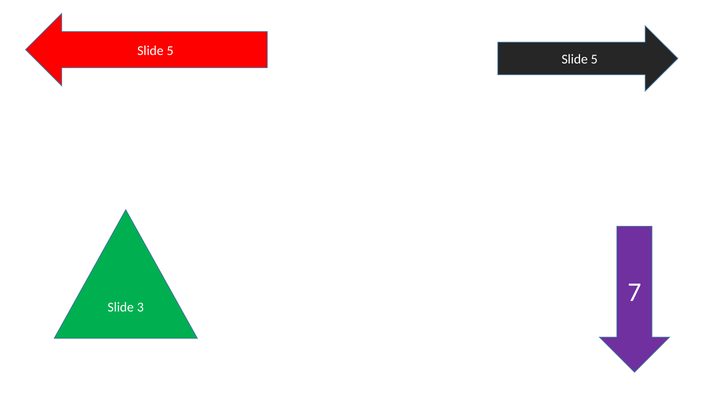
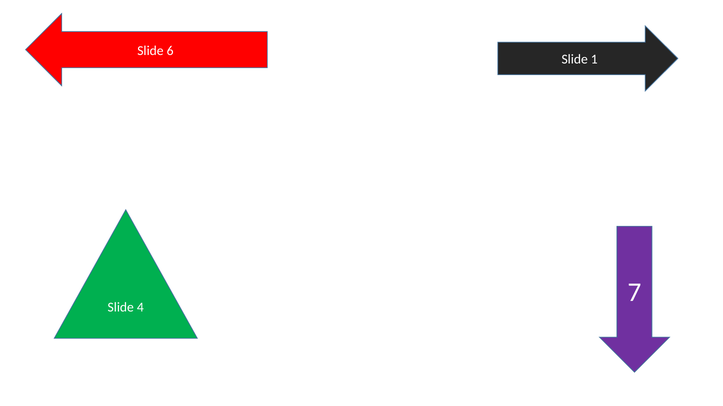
5: 5 -> 6 (170, 51)
5: 5 -> 1 (594, 59)
3: 3 -> 4 (140, 308)
